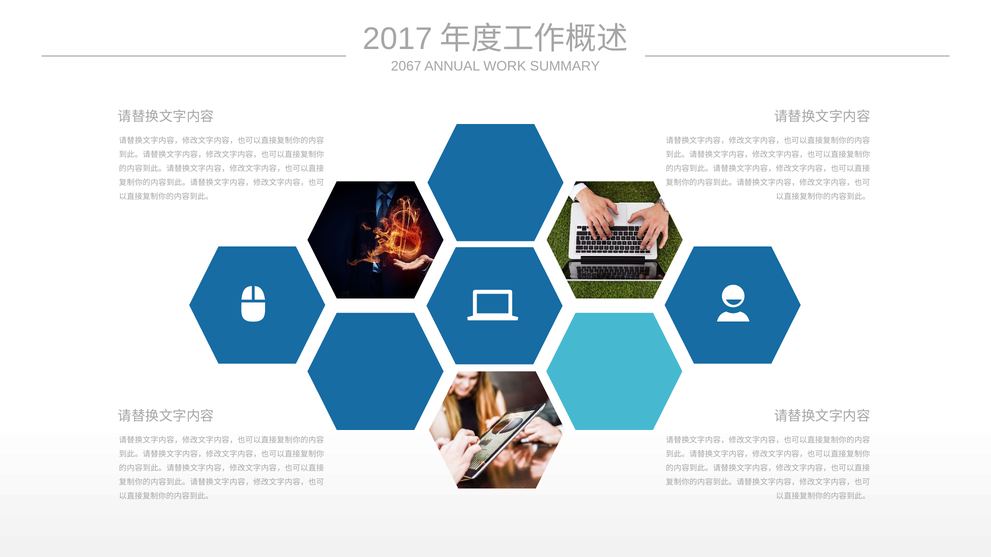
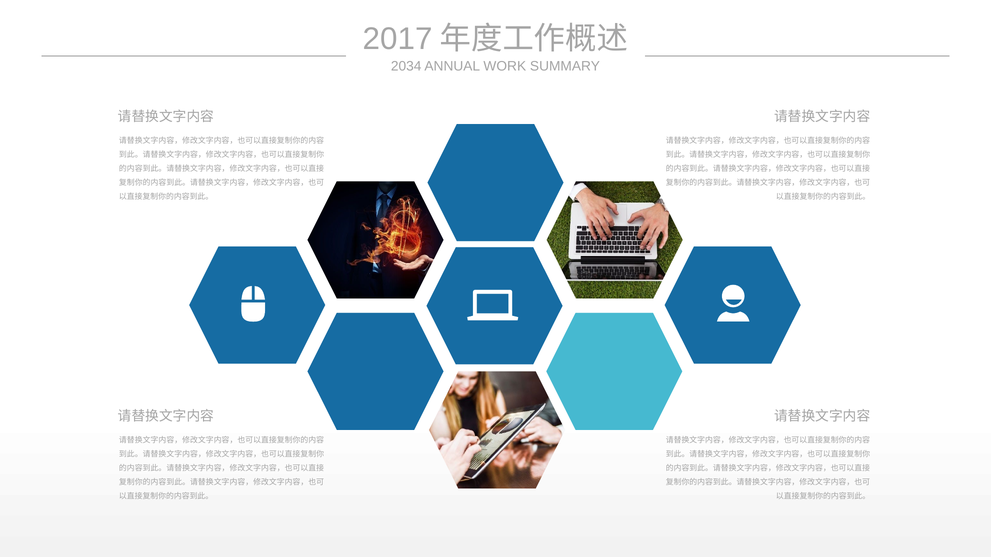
2067: 2067 -> 2034 (406, 67)
